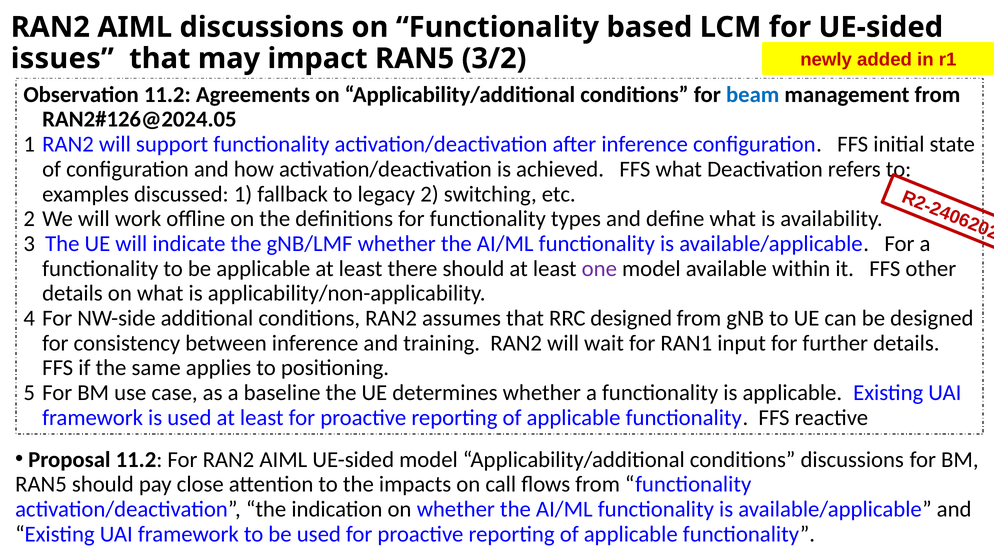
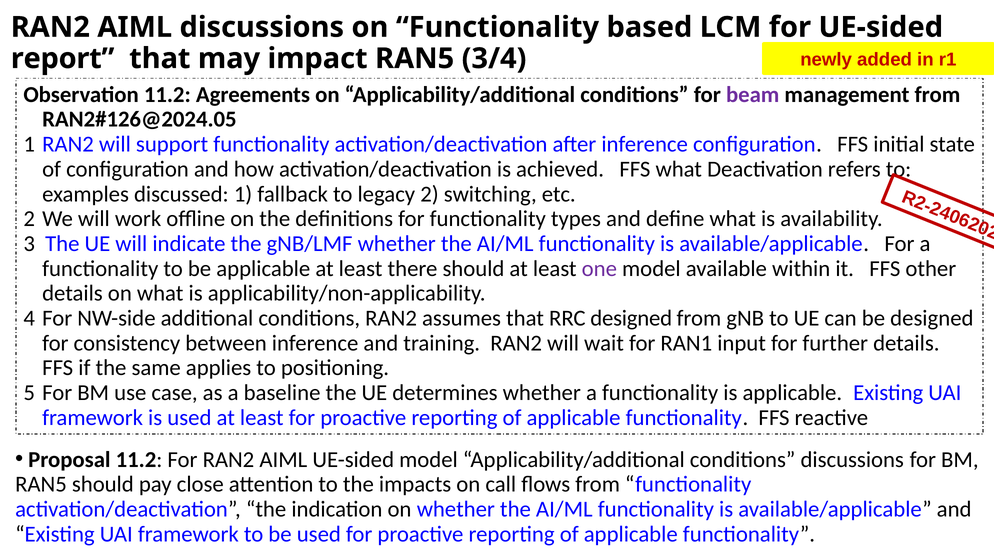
issues: issues -> report (63, 59)
3/2: 3/2 -> 3/4 (494, 59)
beam colour: blue -> purple (753, 95)
